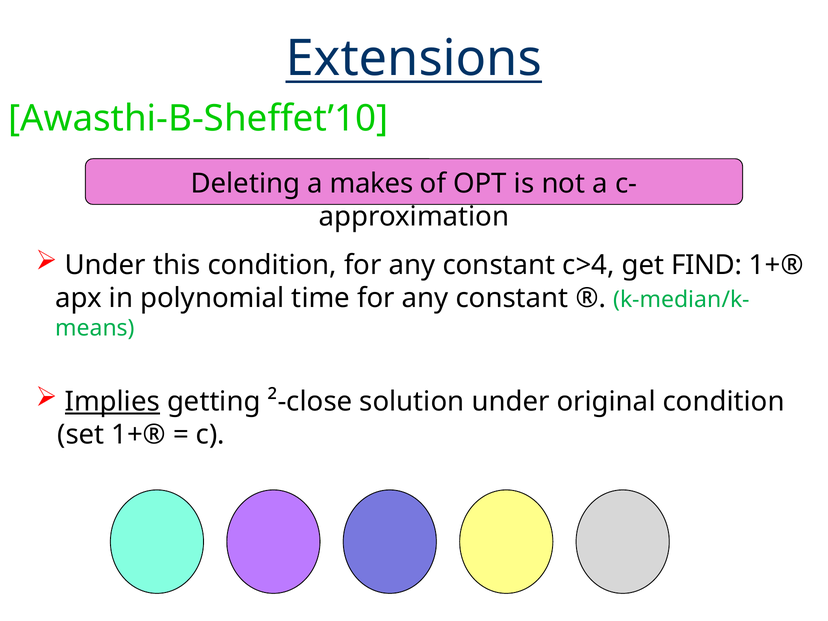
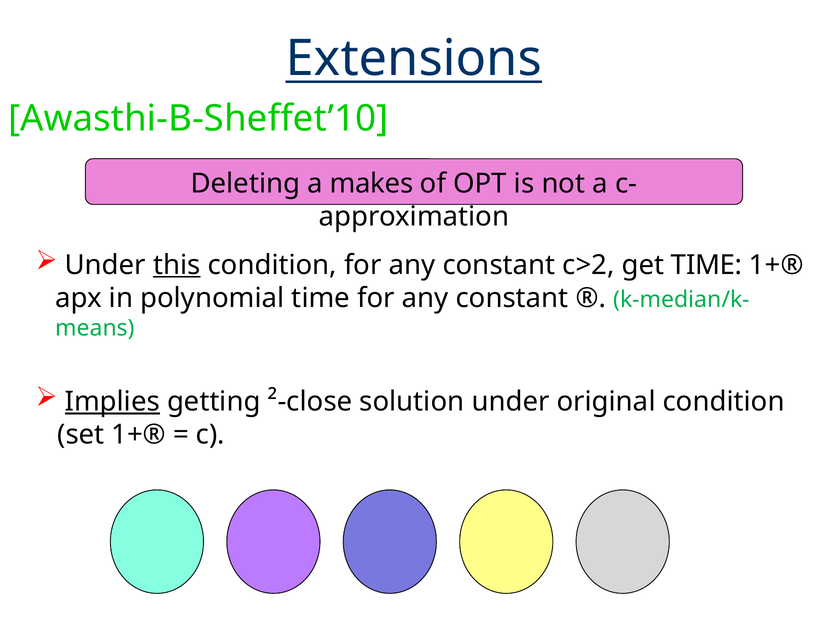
this underline: none -> present (177, 265)
c>4: c>4 -> c>2 (589, 265)
get FIND: FIND -> TIME (707, 265)
